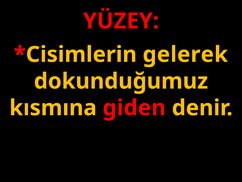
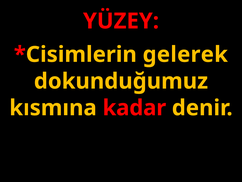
giden: giden -> kadar (134, 108)
